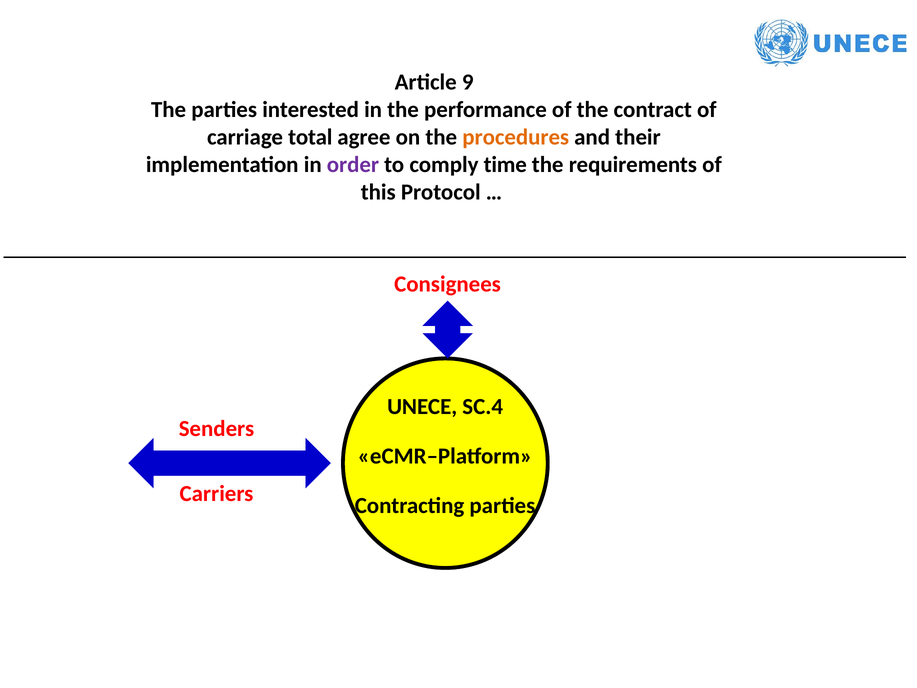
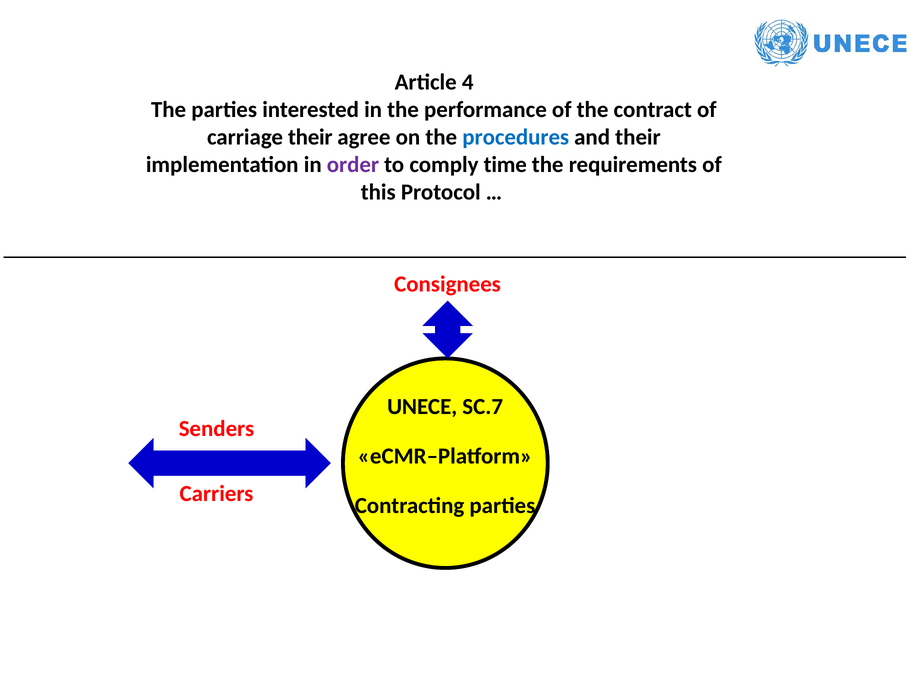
9: 9 -> 4 (468, 82)
carriage total: total -> their (310, 137)
procedures colour: orange -> blue (516, 137)
SC.4: SC.4 -> SC.7 (483, 407)
